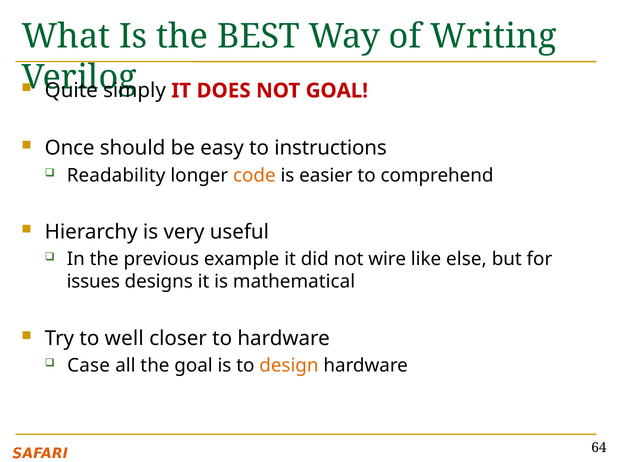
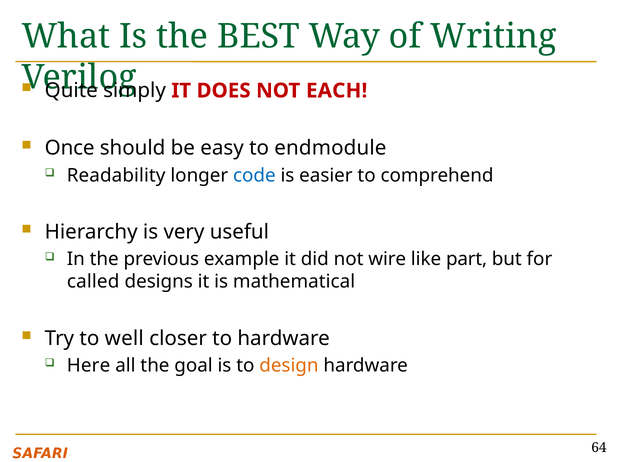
NOT GOAL: GOAL -> EACH (337, 91)
instructions: instructions -> endmodule (330, 148)
code colour: orange -> blue (254, 176)
else: else -> part (467, 260)
issues: issues -> called (93, 282)
Case: Case -> Here (89, 366)
